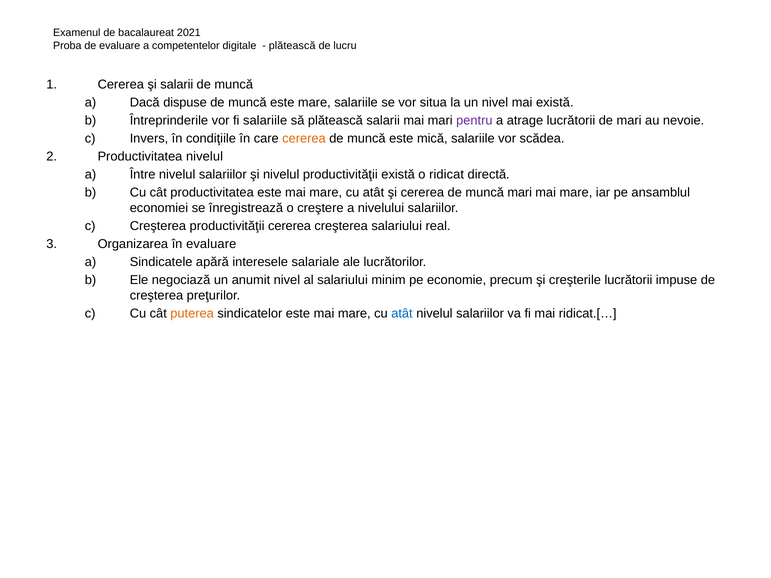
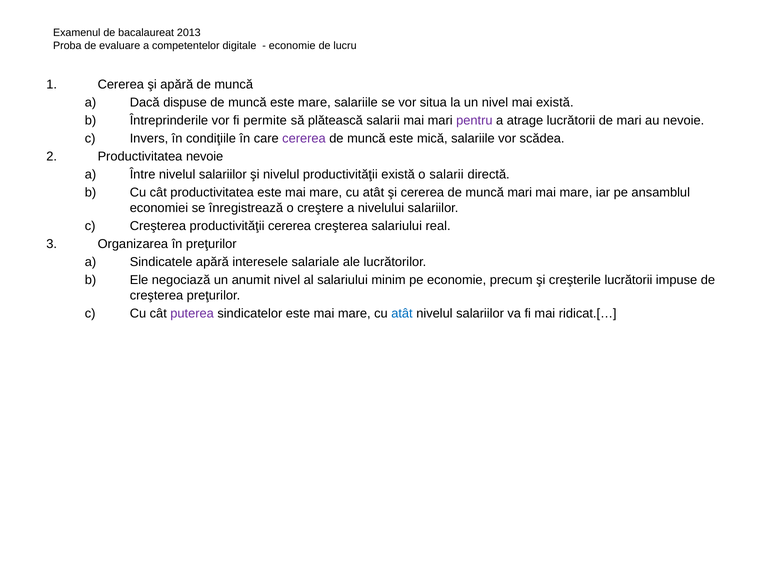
2021: 2021 -> 2013 (189, 33)
plătească: plătească -> economie (292, 46)
şi salarii: salarii -> apără (177, 85)
fi salariile: salariile -> permite (265, 121)
cererea colour: orange -> purple (304, 139)
Productivitatea nivelul: nivelul -> nevoie (205, 157)
o ridicat: ridicat -> salarii (447, 175)
în evaluare: evaluare -> preţurilor (211, 244)
puterea colour: orange -> purple (192, 314)
